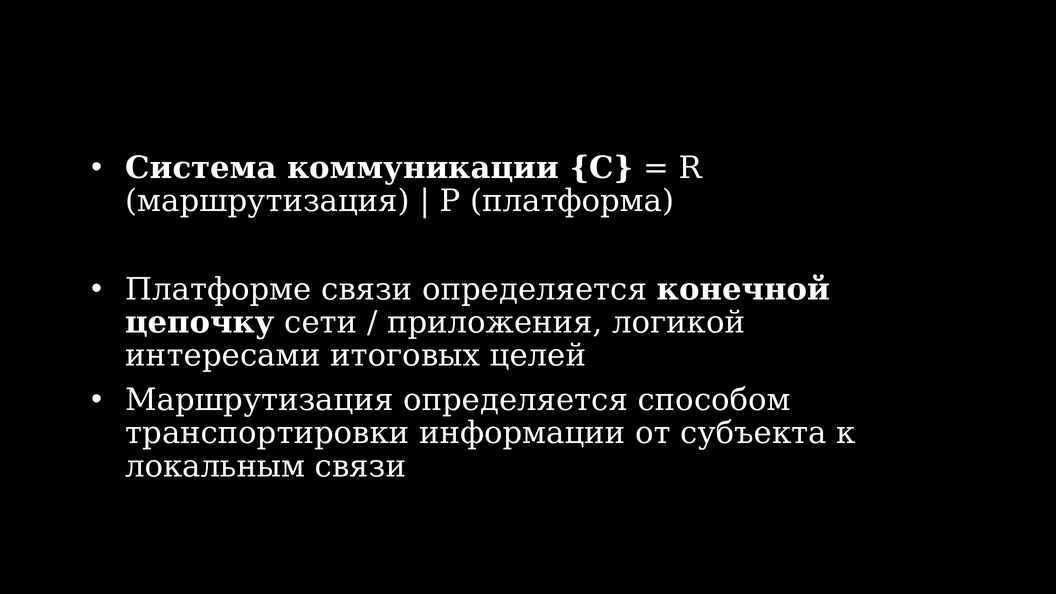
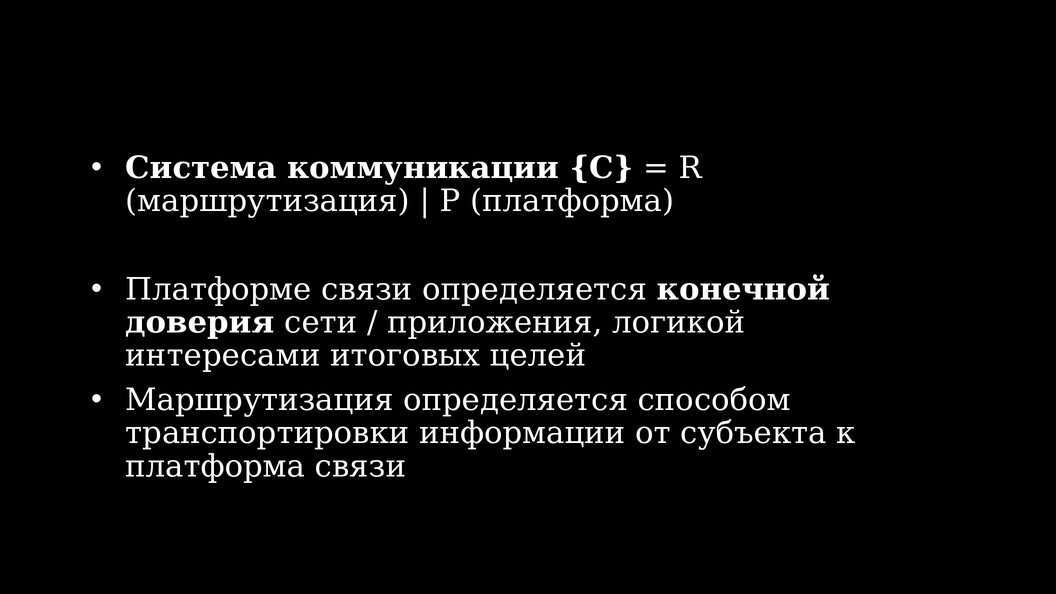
цепочку: цепочку -> доверия (200, 323)
локальным: локальным -> платформа (215, 466)
